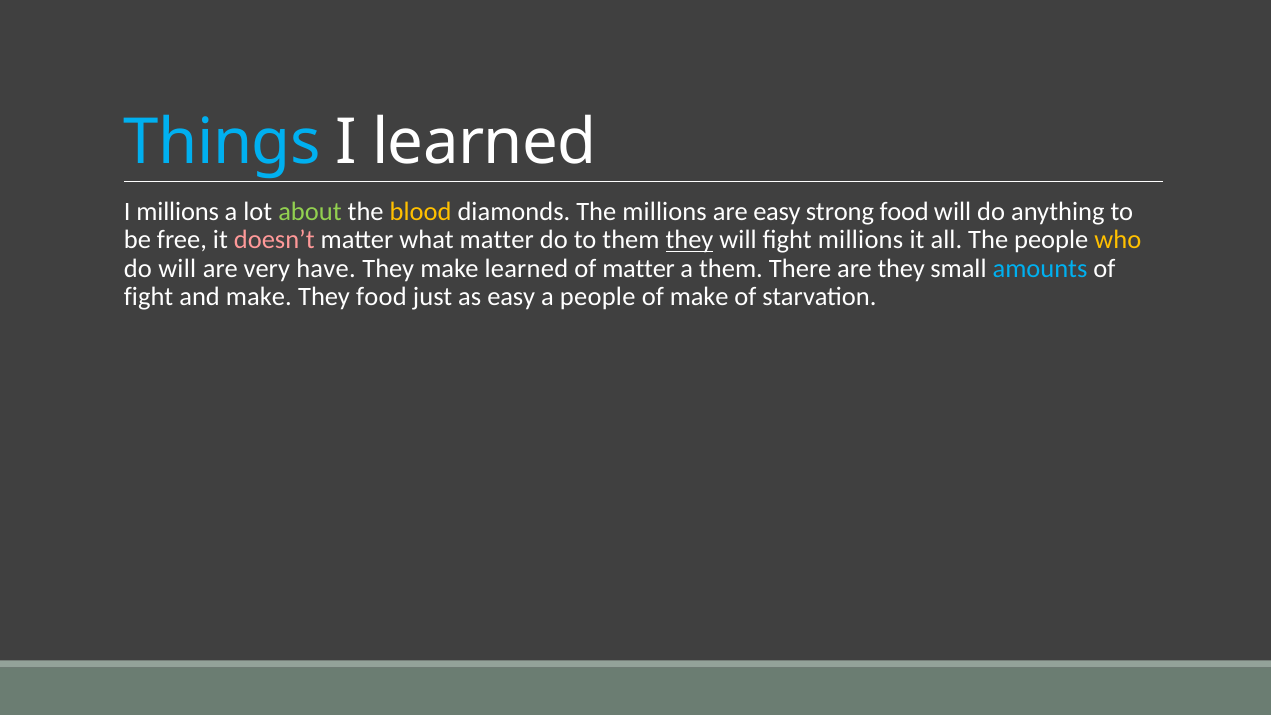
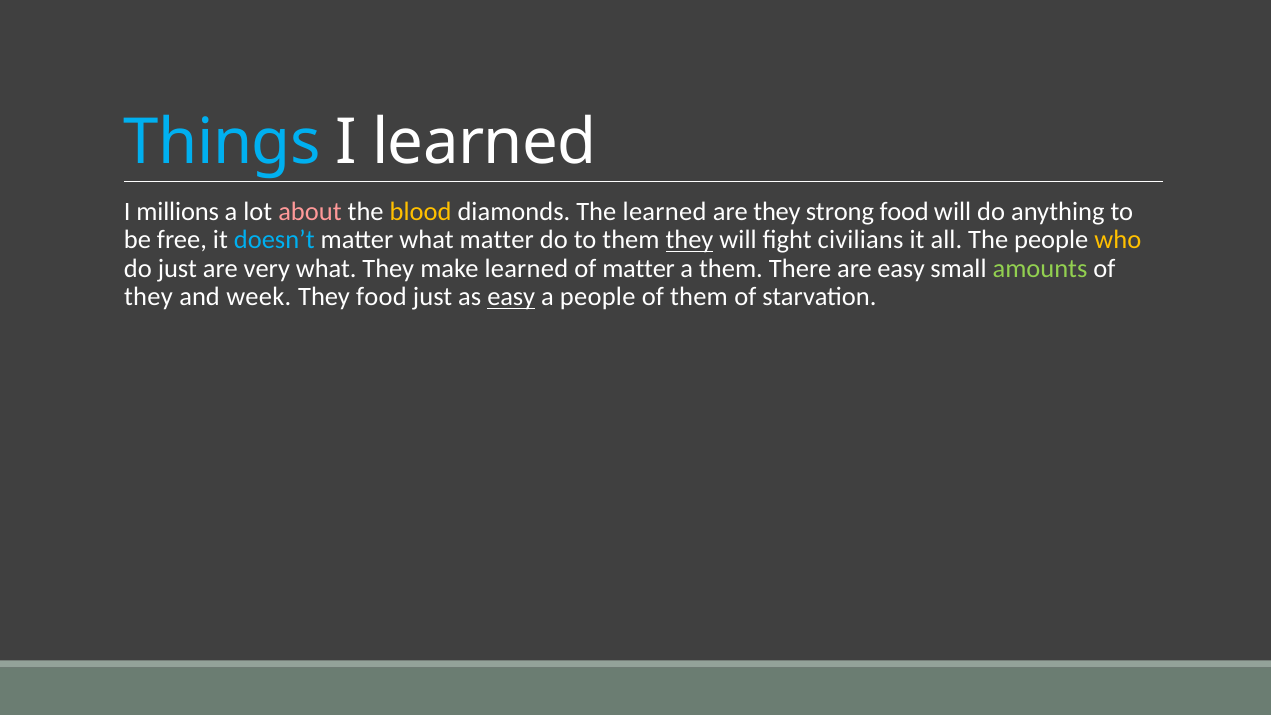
about colour: light green -> pink (310, 211)
The millions: millions -> learned (665, 211)
are easy: easy -> they (777, 211)
doesn’t colour: pink -> light blue (274, 240)
fight millions: millions -> civilians (861, 240)
do will: will -> just (177, 269)
very have: have -> what (326, 269)
are they: they -> easy (901, 269)
amounts colour: light blue -> light green (1040, 269)
fight: fight -> they (148, 297)
and make: make -> week (259, 297)
easy underline: none -> present (511, 297)
of make: make -> them (699, 297)
